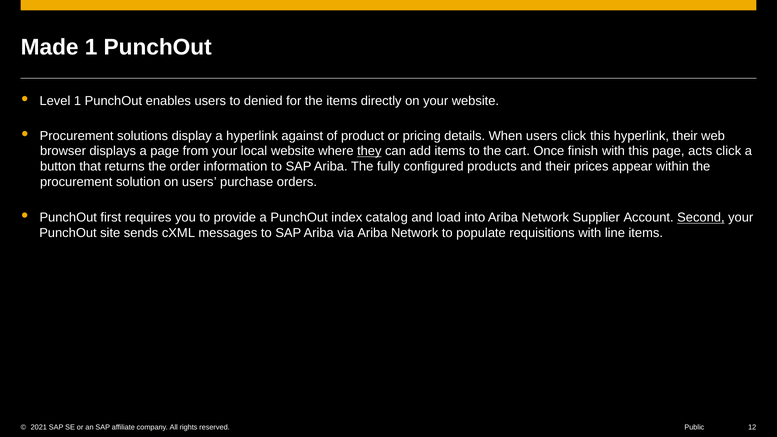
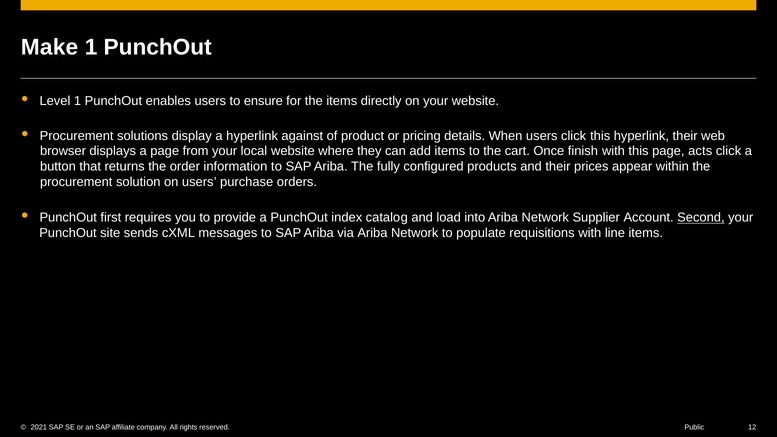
Made: Made -> Make (50, 47)
denied: denied -> ensure (263, 101)
they underline: present -> none (369, 151)
